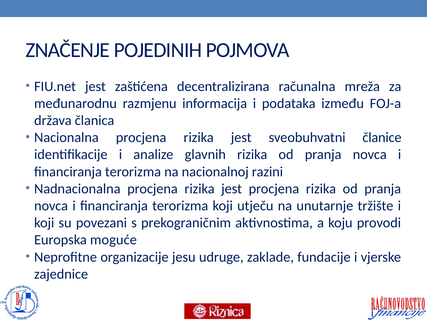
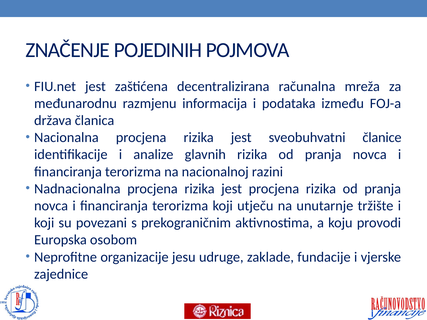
moguće: moguće -> osobom (114, 240)
